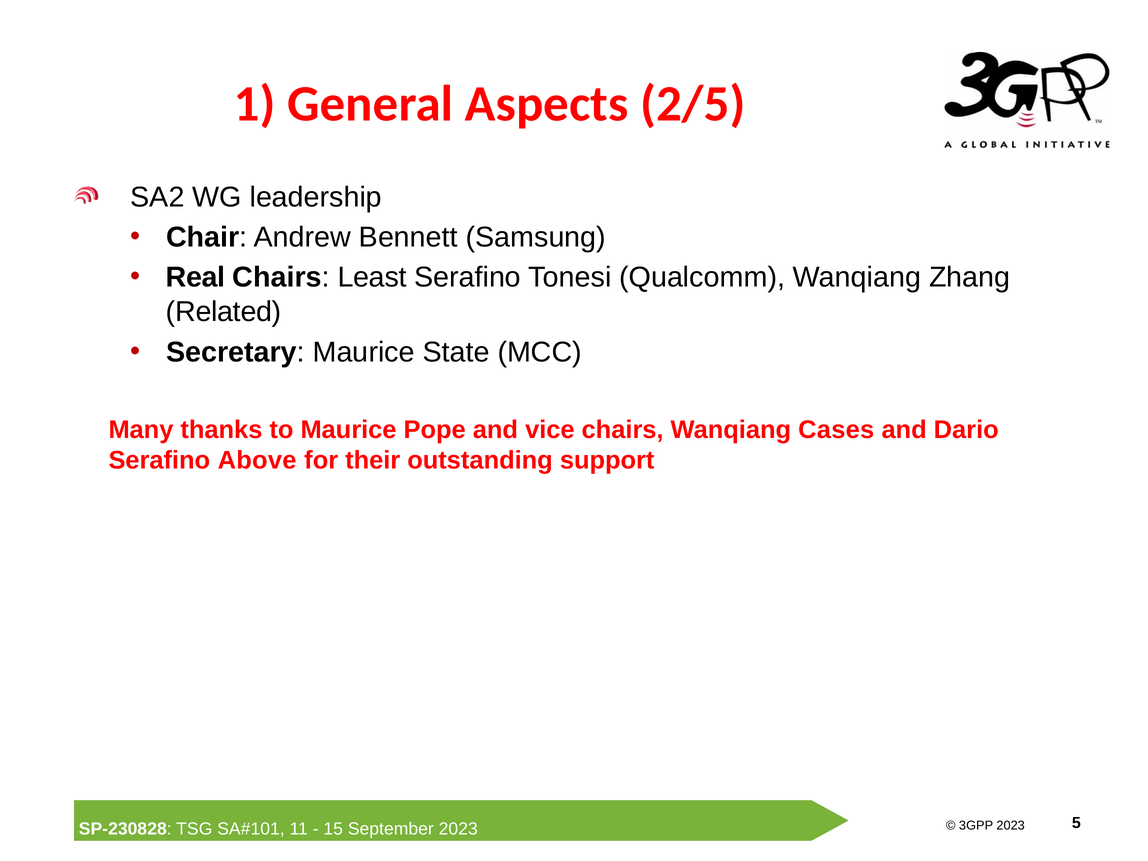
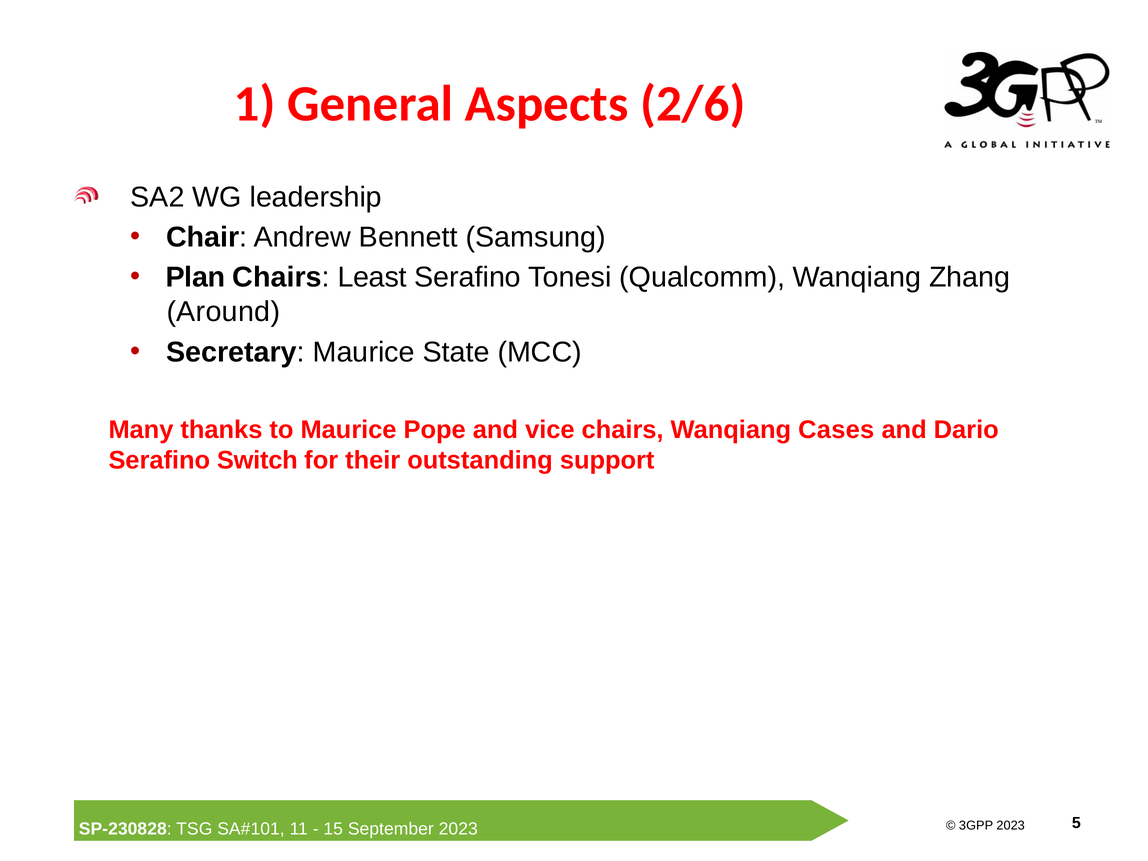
2/5: 2/5 -> 2/6 (693, 104)
Real: Real -> Plan (195, 278)
Related: Related -> Around (223, 312)
Above: Above -> Switch (257, 460)
